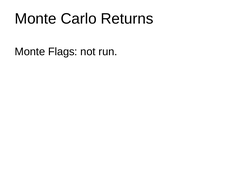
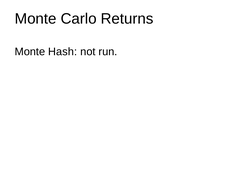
Flags: Flags -> Hash (63, 52)
